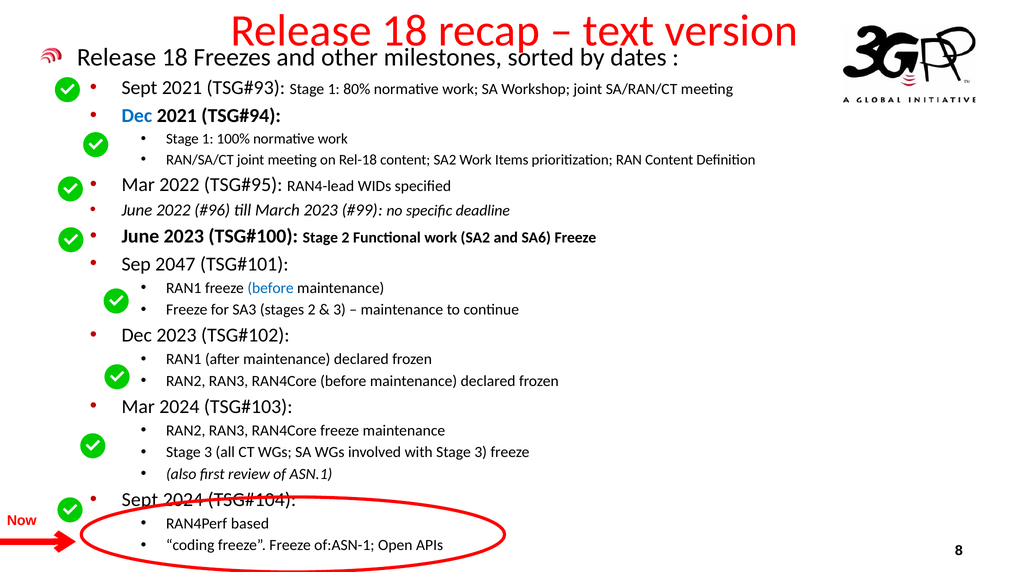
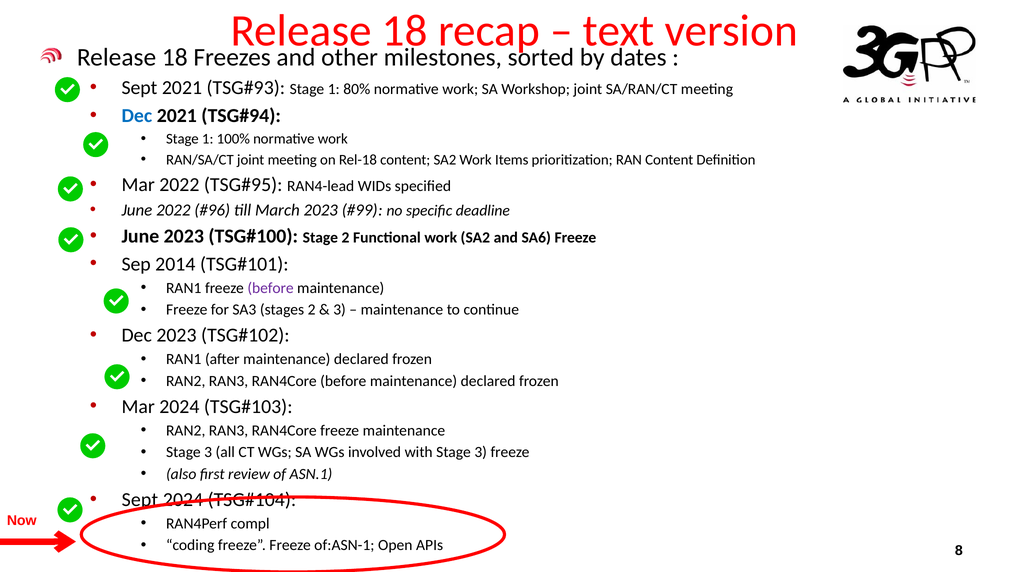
2047: 2047 -> 2014 (175, 264)
before colour: blue -> purple (271, 288)
based: based -> compl (250, 524)
